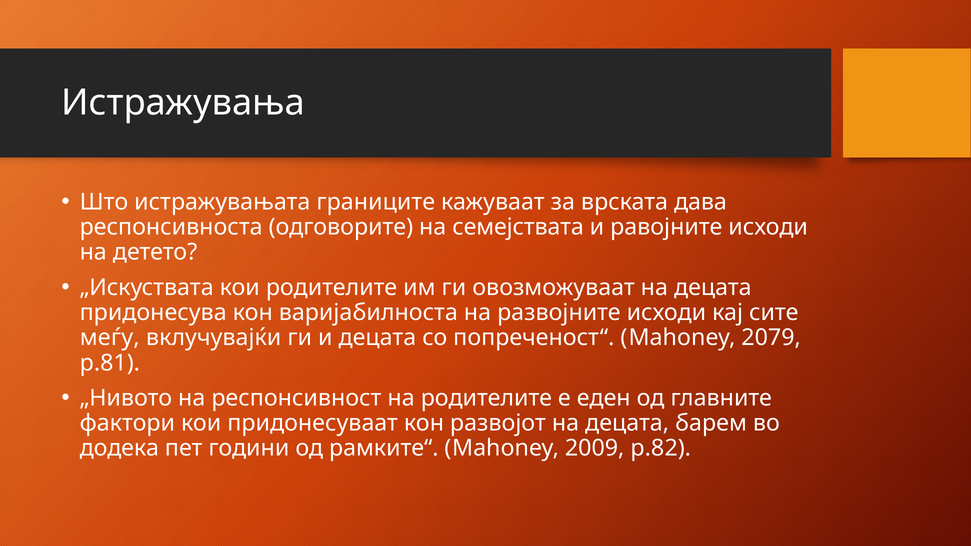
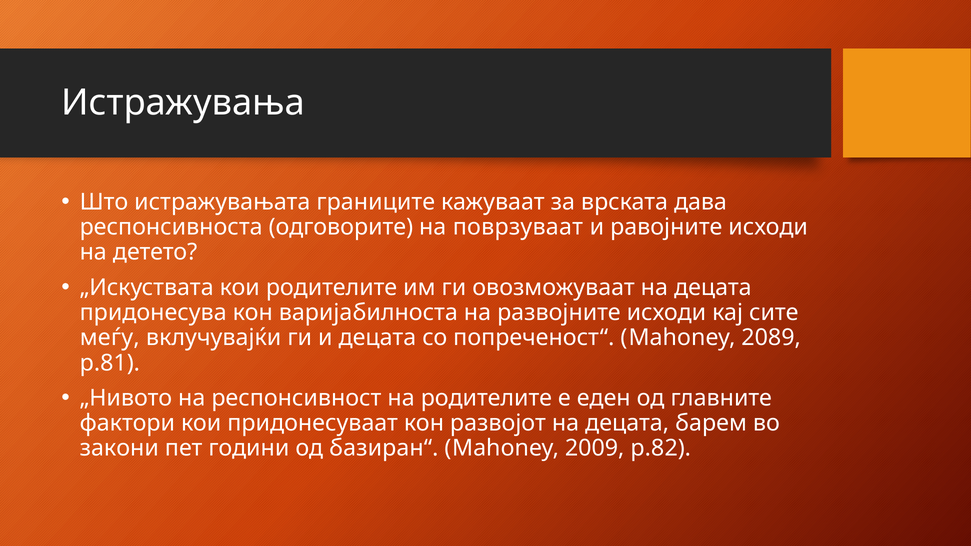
семејствата: семејствата -> поврзуваат (518, 227)
2079: 2079 -> 2089 (771, 338)
додека: додека -> закони (119, 448)
рамките“: рамките“ -> базиран“ (384, 448)
